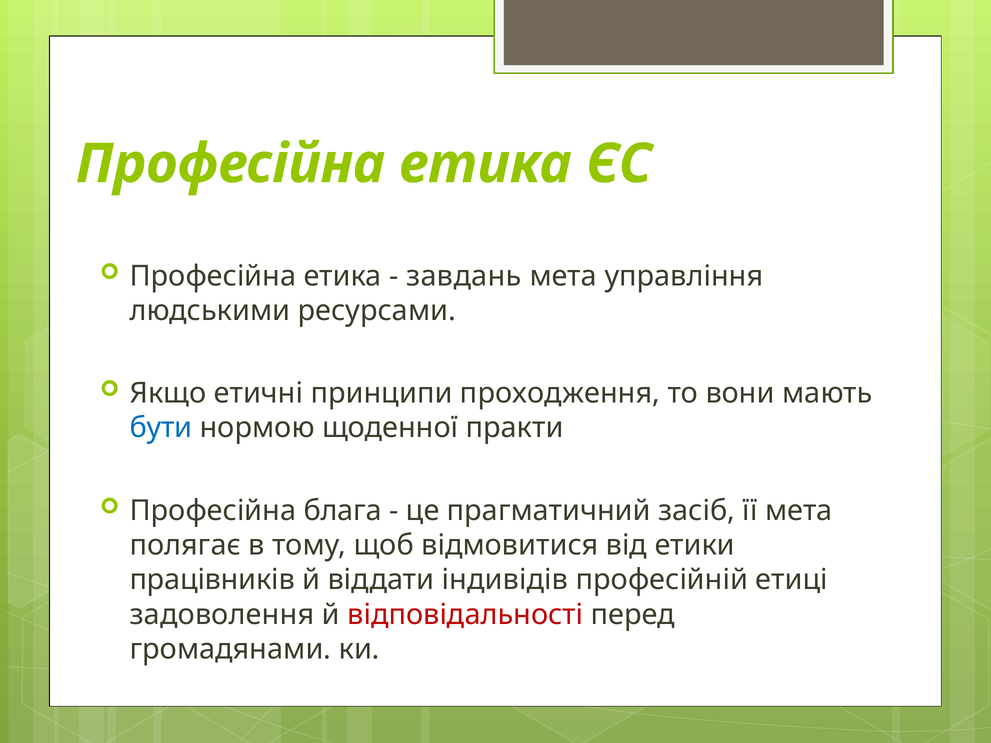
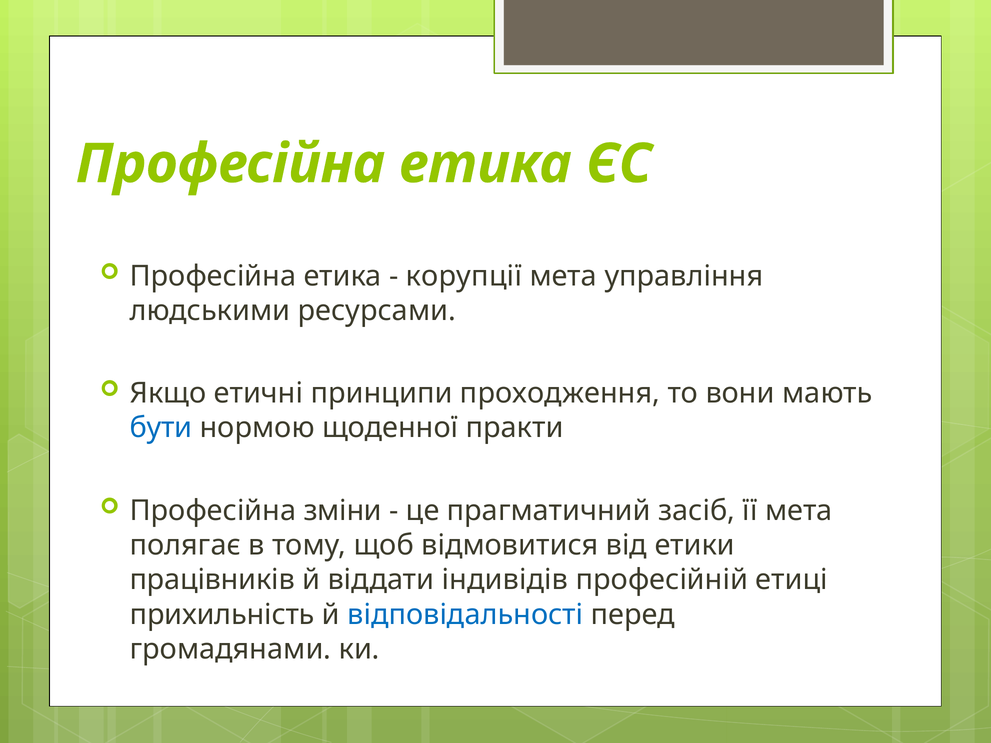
завдань: завдань -> корупції (464, 276)
блага: блага -> зміни (343, 511)
задоволення: задоволення -> прихильність (222, 615)
відповідальності colour: red -> blue (465, 615)
